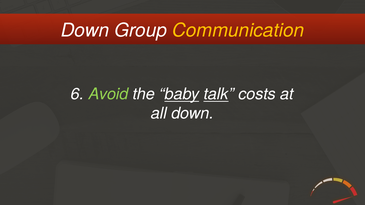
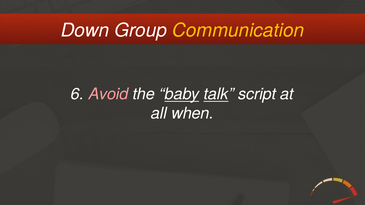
Avoid colour: light green -> pink (108, 94)
costs: costs -> script (257, 94)
all down: down -> when (193, 113)
